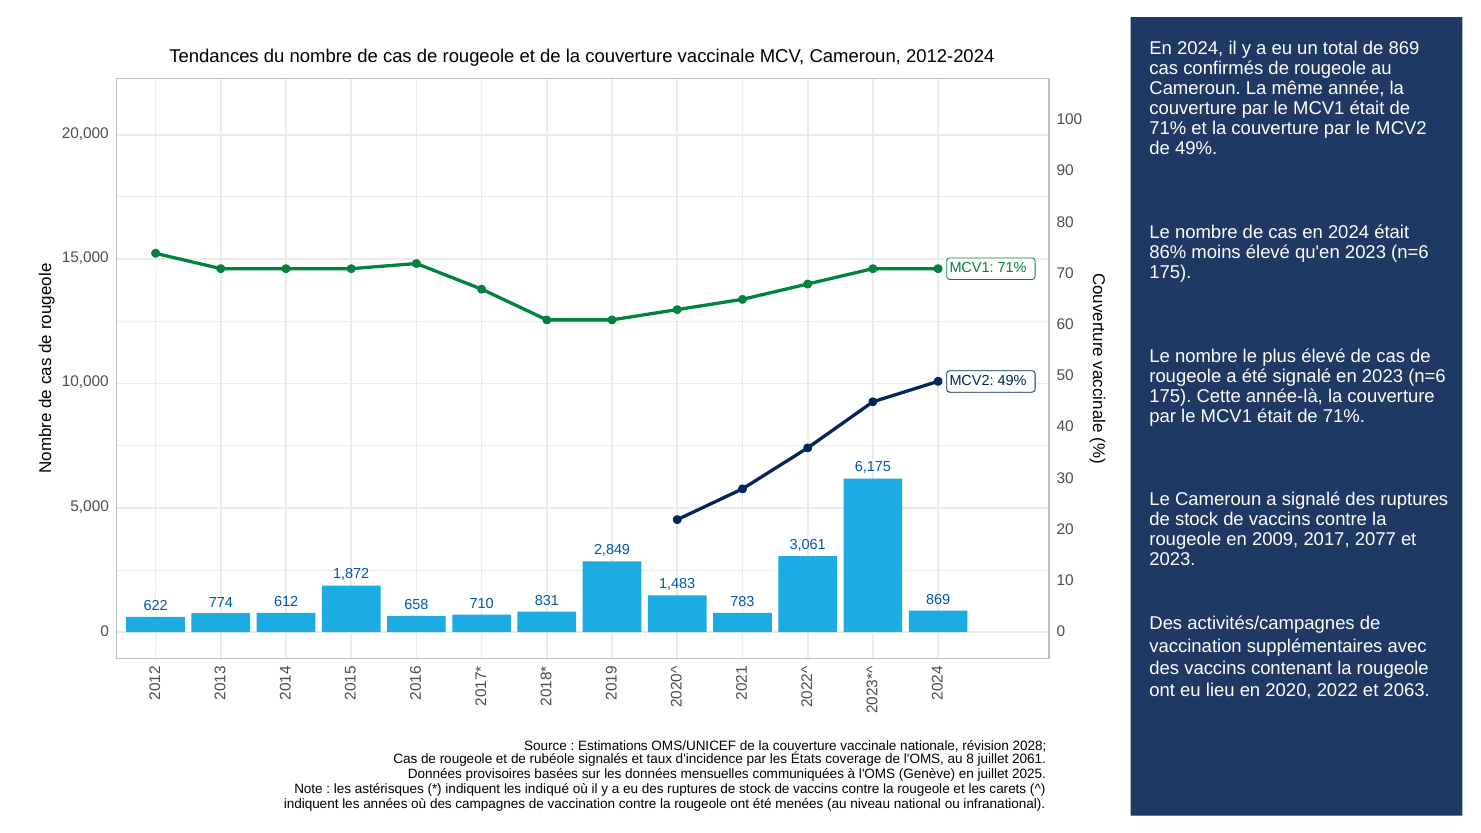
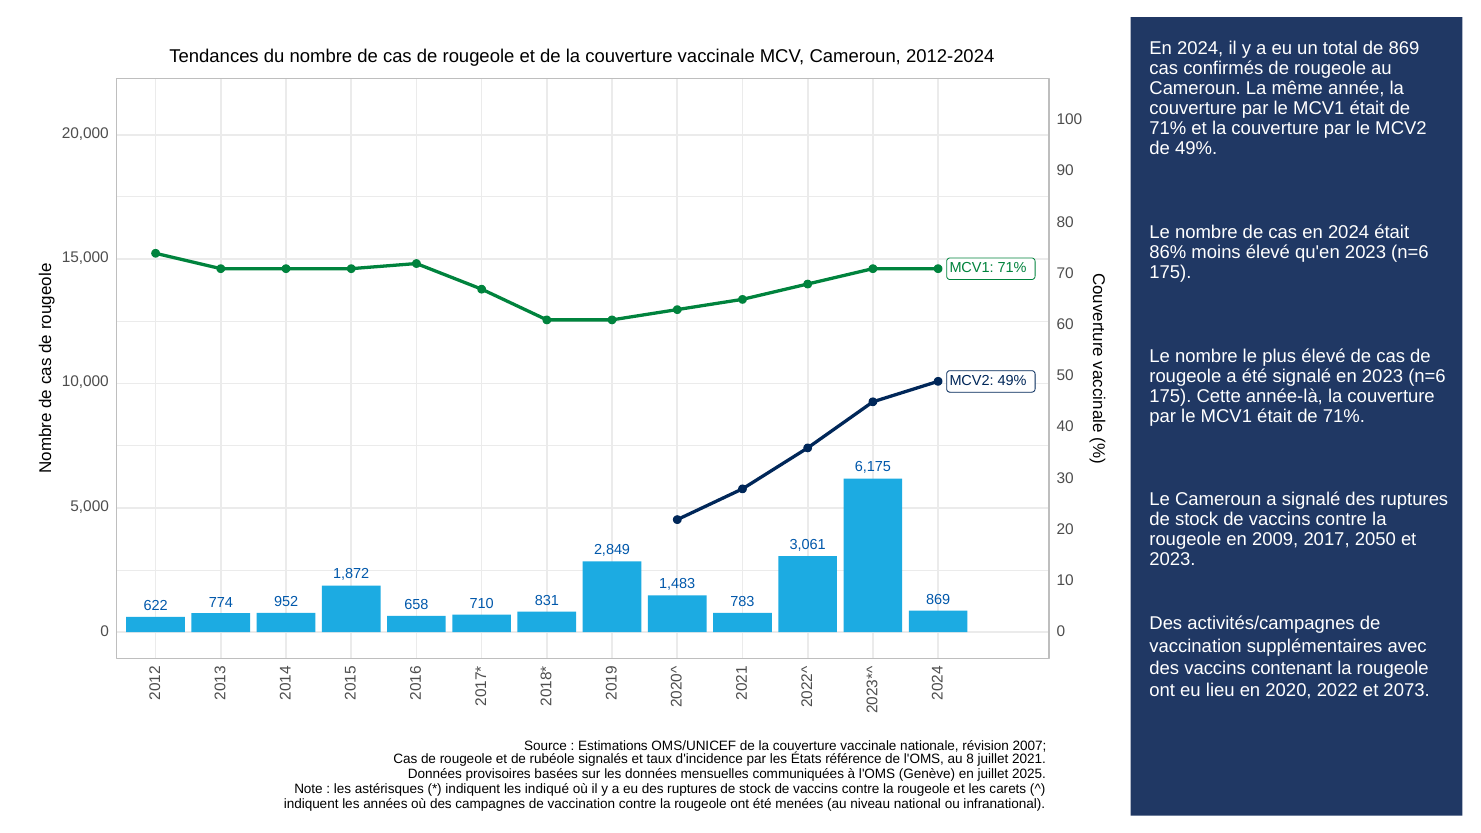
2077: 2077 -> 2050 (1375, 540)
612: 612 -> 952 (286, 602)
2063: 2063 -> 2073 (1407, 691)
2028: 2028 -> 2007 (1030, 746)
coverage: coverage -> référence (853, 759)
2061: 2061 -> 2021 (1029, 759)
